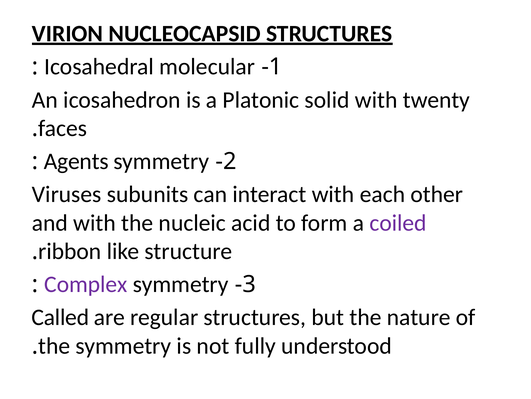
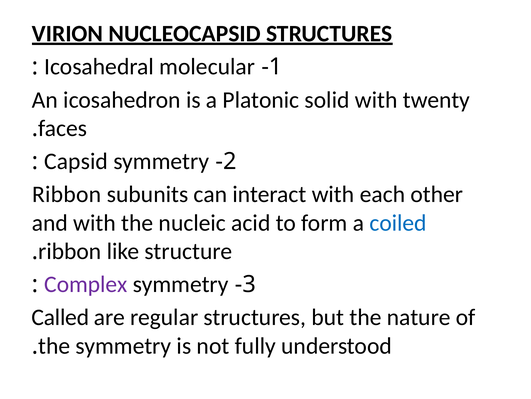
Agents: Agents -> Capsid (76, 161)
Viruses: Viruses -> Ribbon (67, 194)
coiled colour: purple -> blue (398, 222)
